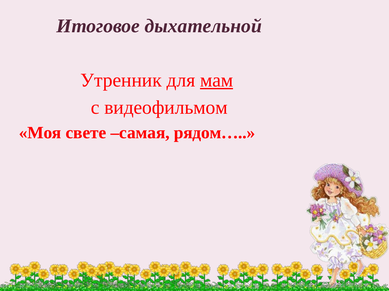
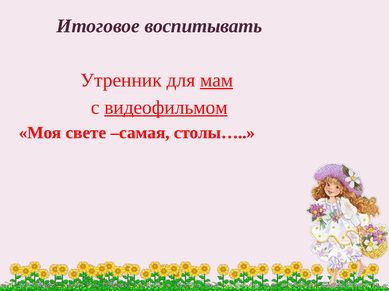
дыхательной: дыхательной -> воспитывать (203, 26)
видеофильмом underline: none -> present (166, 108)
рядом…: рядом… -> столы… (215, 133)
